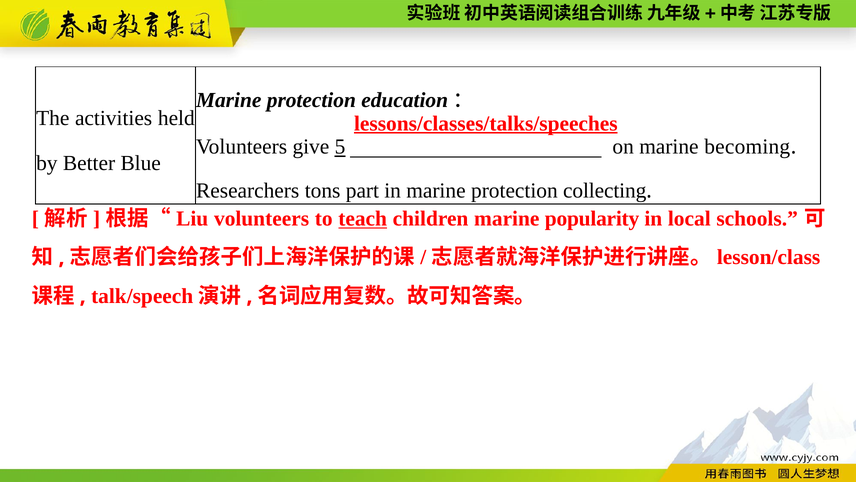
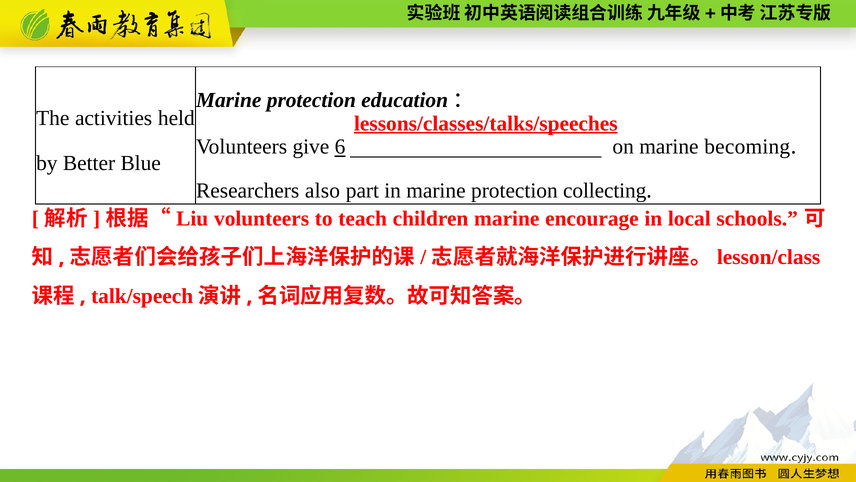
5: 5 -> 6 (340, 147)
tons: tons -> also (323, 190)
teach underline: present -> none (363, 219)
popularity: popularity -> encourage (592, 219)
